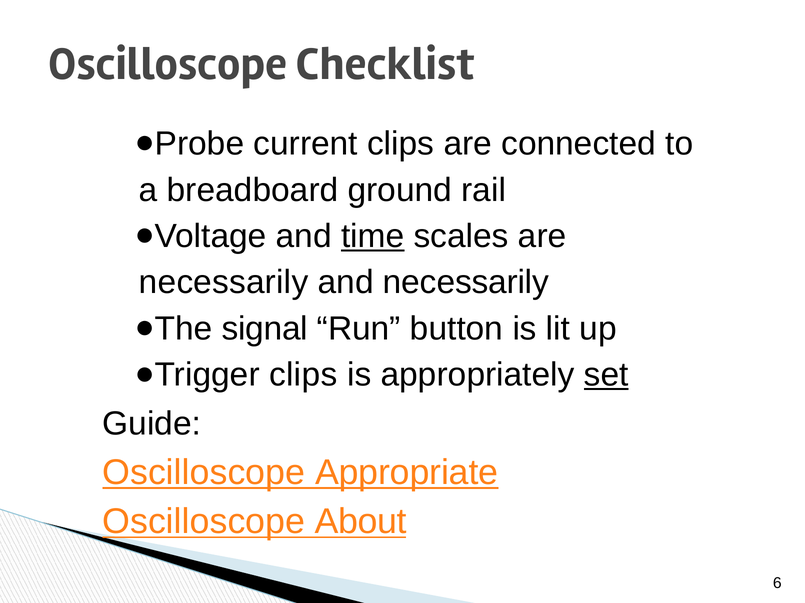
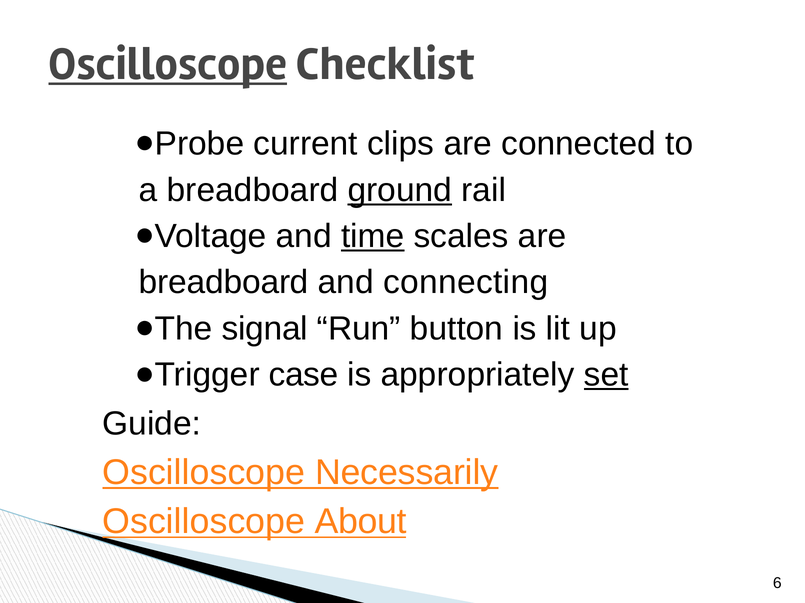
Oscilloscope underline: none -> present (168, 64)
ground underline: none -> present (400, 190)
necessarily: necessarily -> breadboard (224, 283)
and necessarily: necessarily -> connecting (466, 283)
clips: clips -> case (304, 375)
Appropriate: Appropriate -> Necessarily (407, 473)
